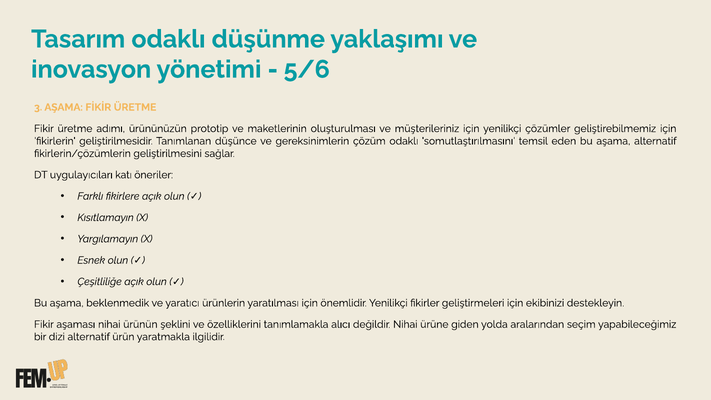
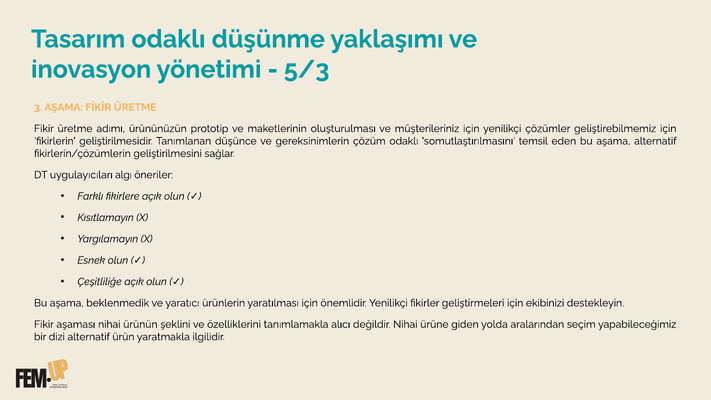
5/6: 5/6 -> 5/3 (307, 69)
katı: katı -> algı (124, 175)
